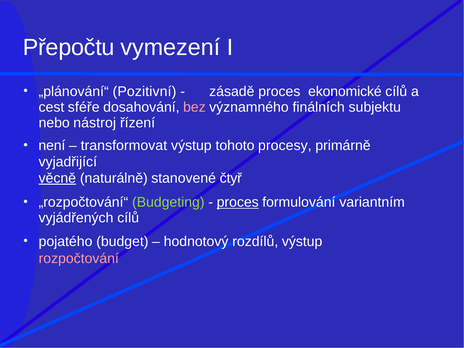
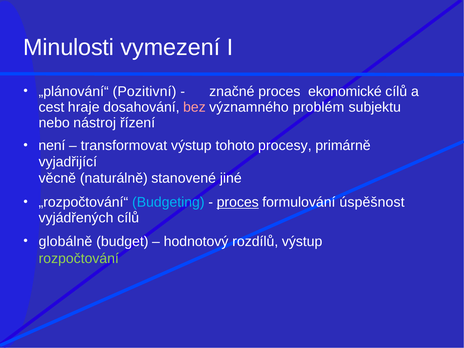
Přepočtu: Přepočtu -> Minulosti (69, 48)
zásadě: zásadě -> značné (232, 91)
sféře: sféře -> hraje (84, 107)
finálních: finálních -> problém (319, 107)
věcně underline: present -> none (57, 178)
čtyř: čtyř -> jiné (231, 178)
Budgeting colour: light green -> light blue (168, 202)
variantním: variantním -> úspěšnost (372, 202)
pojatého: pojatého -> globálně (65, 242)
rozpočtování colour: pink -> light green (79, 258)
